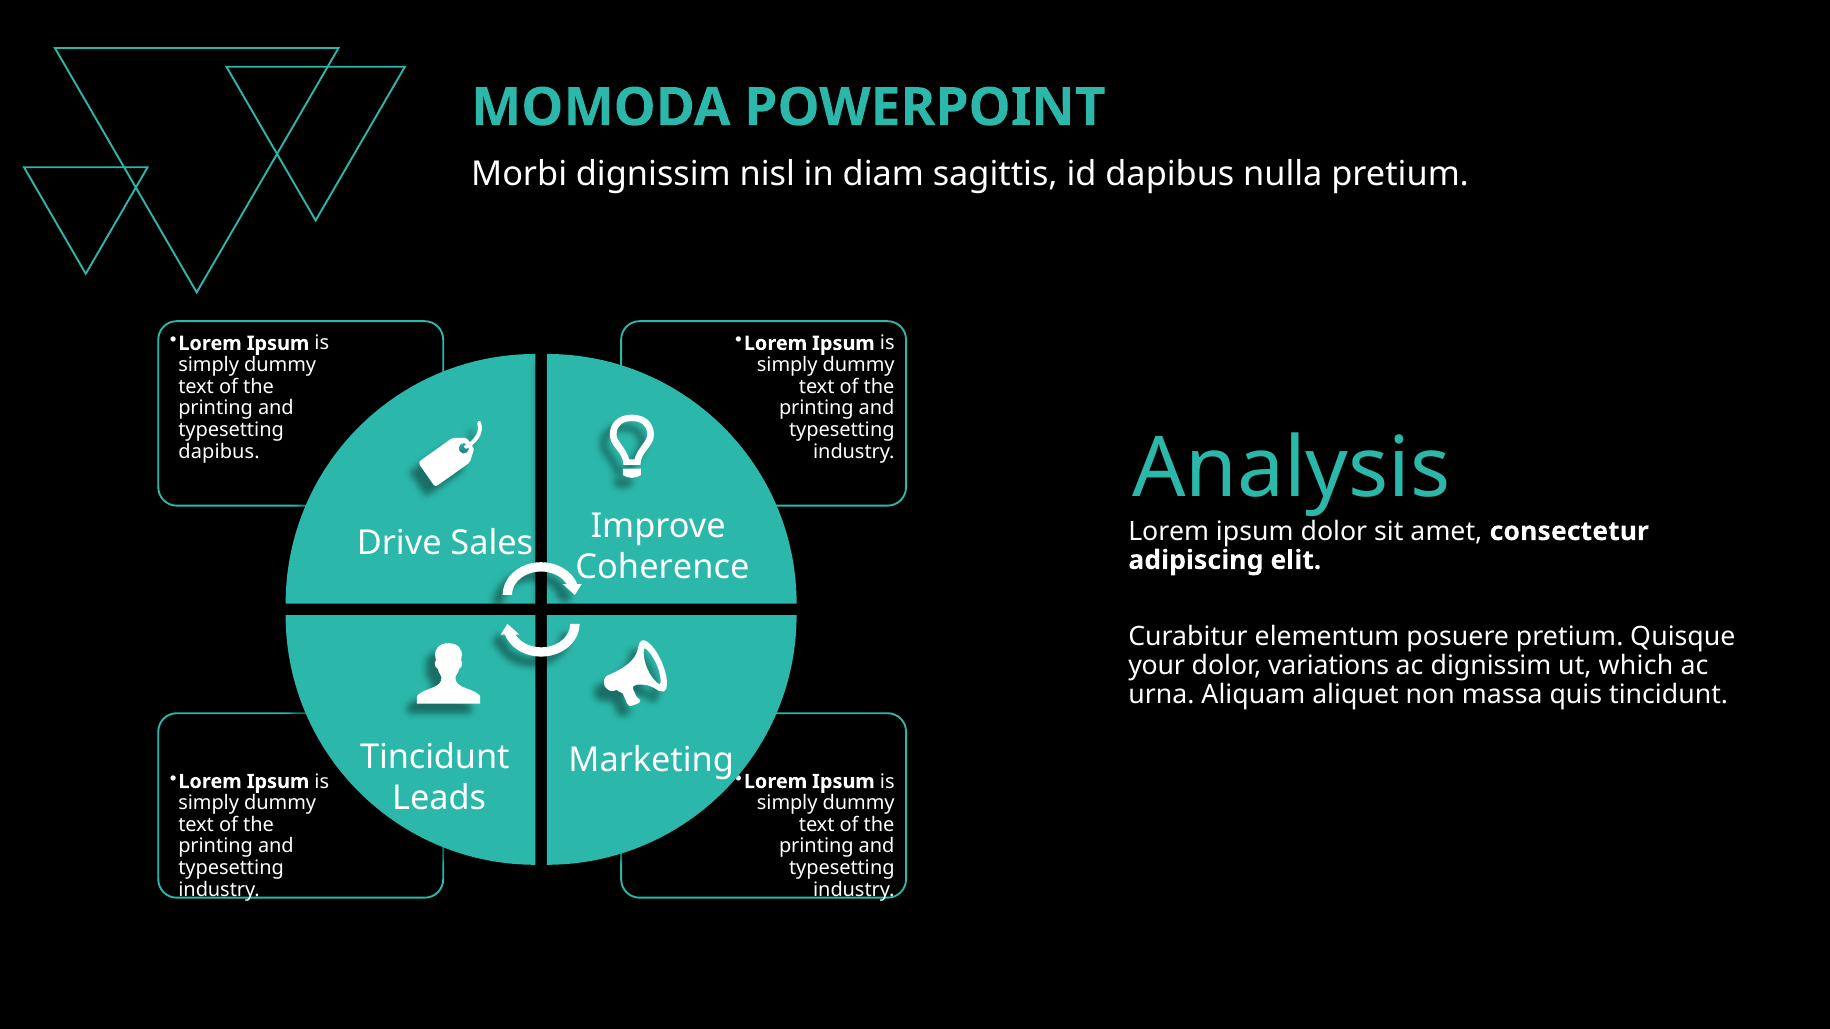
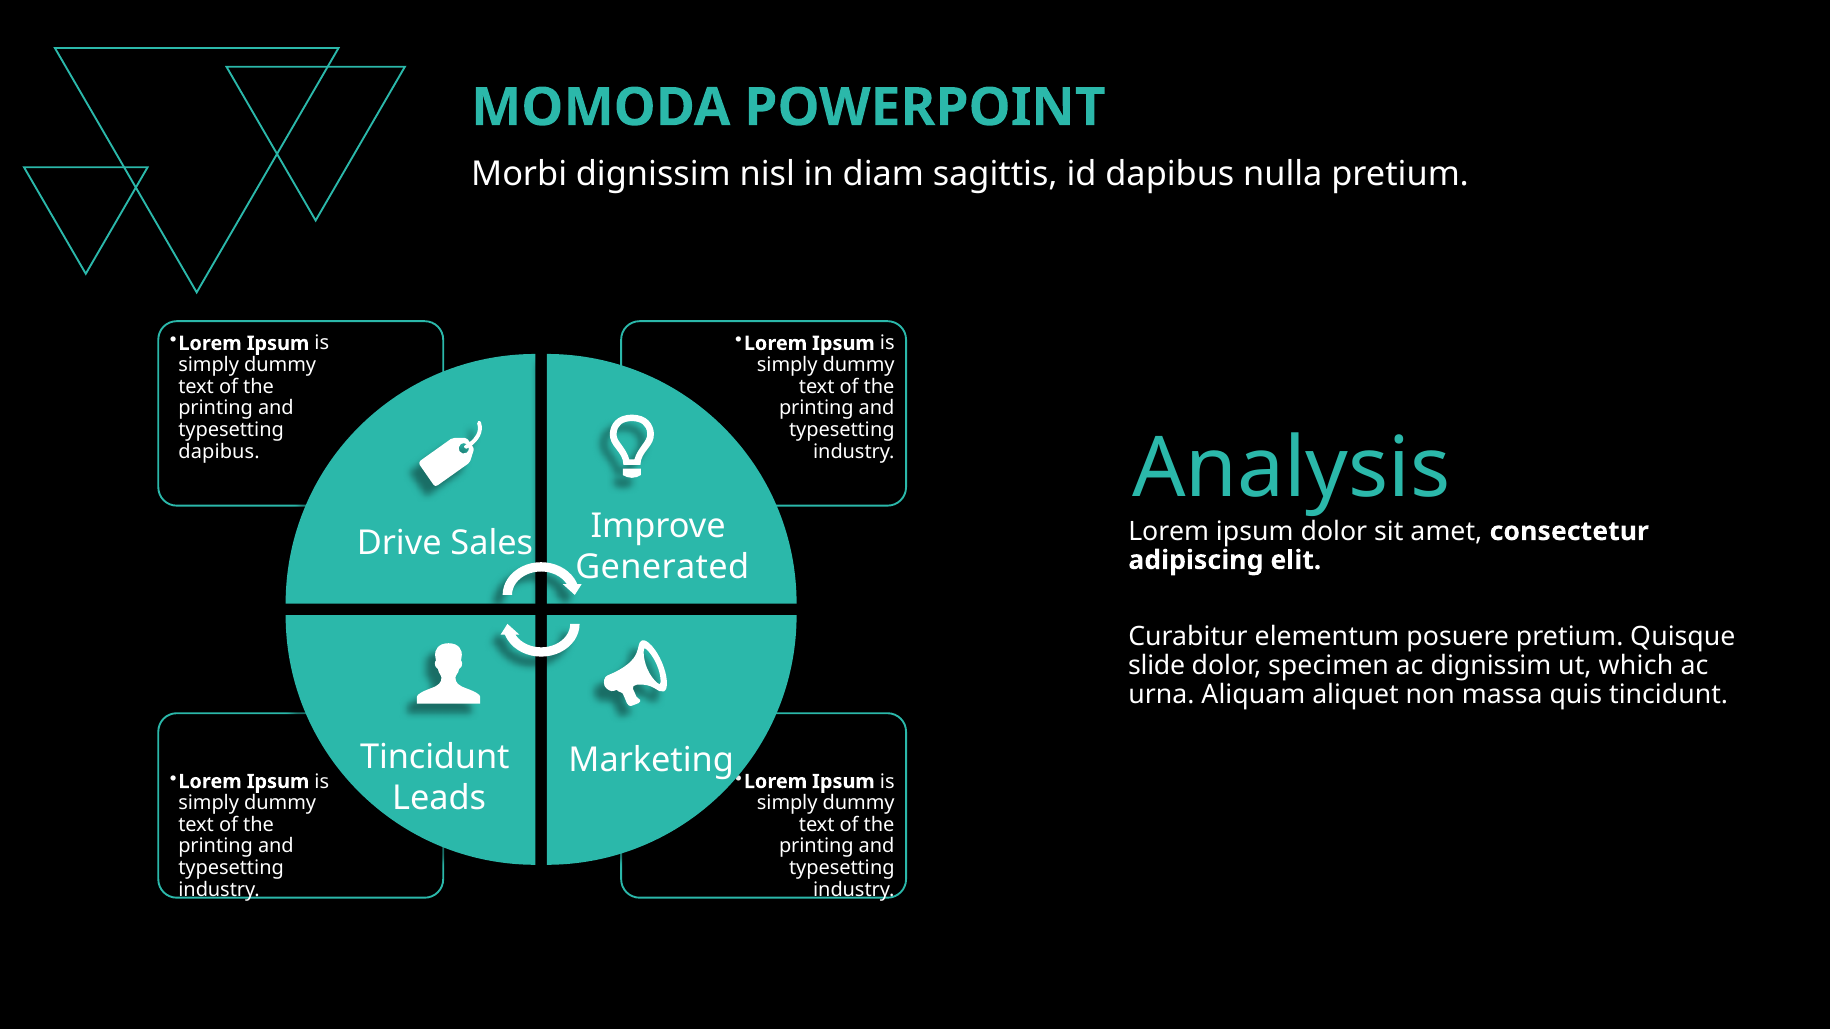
Coherence: Coherence -> Generated (662, 567)
your: your -> slide (1157, 666)
variations: variations -> specimen (1329, 666)
